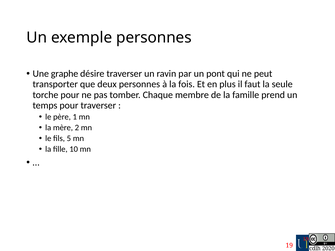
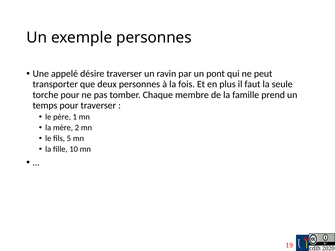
graphe: graphe -> appelé (65, 74)
